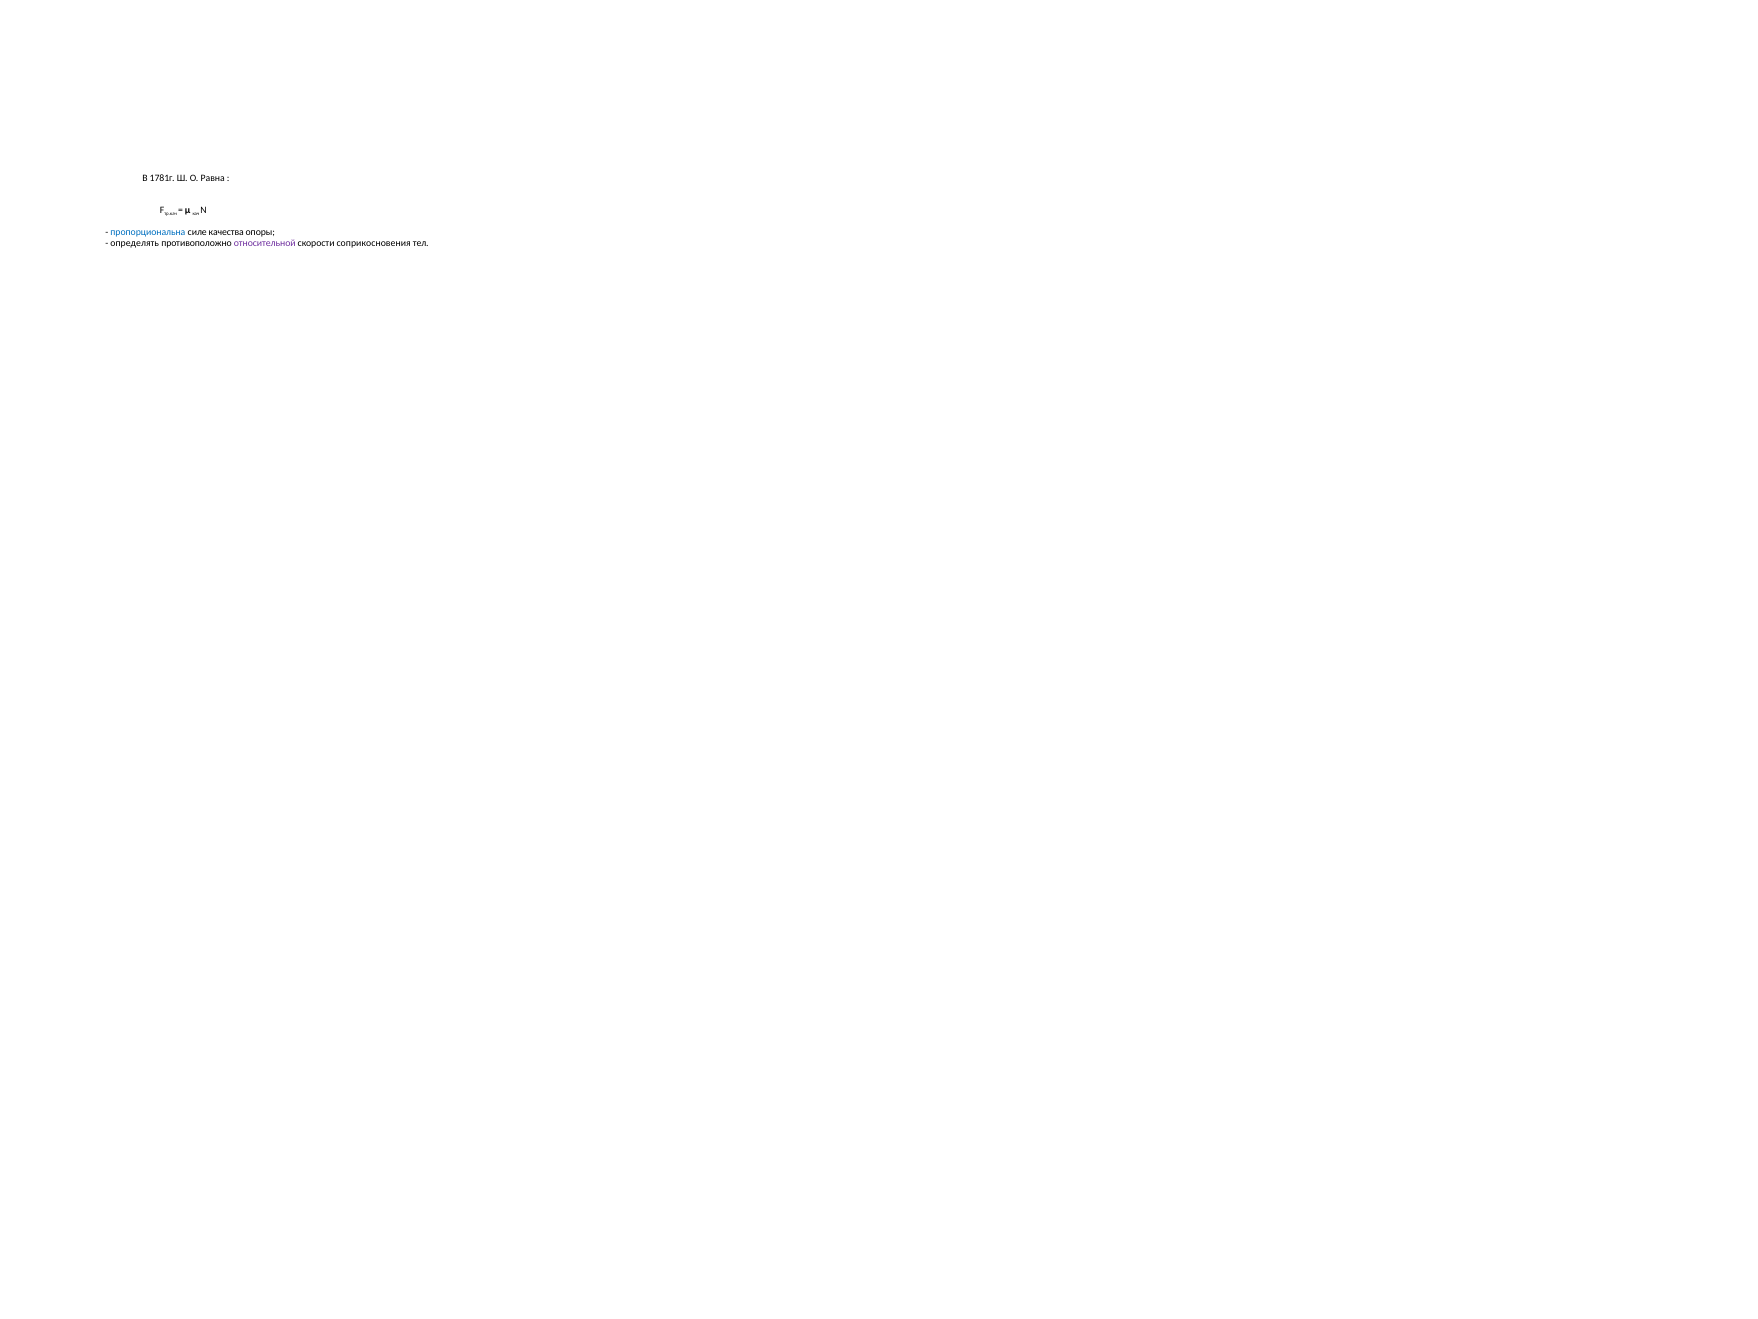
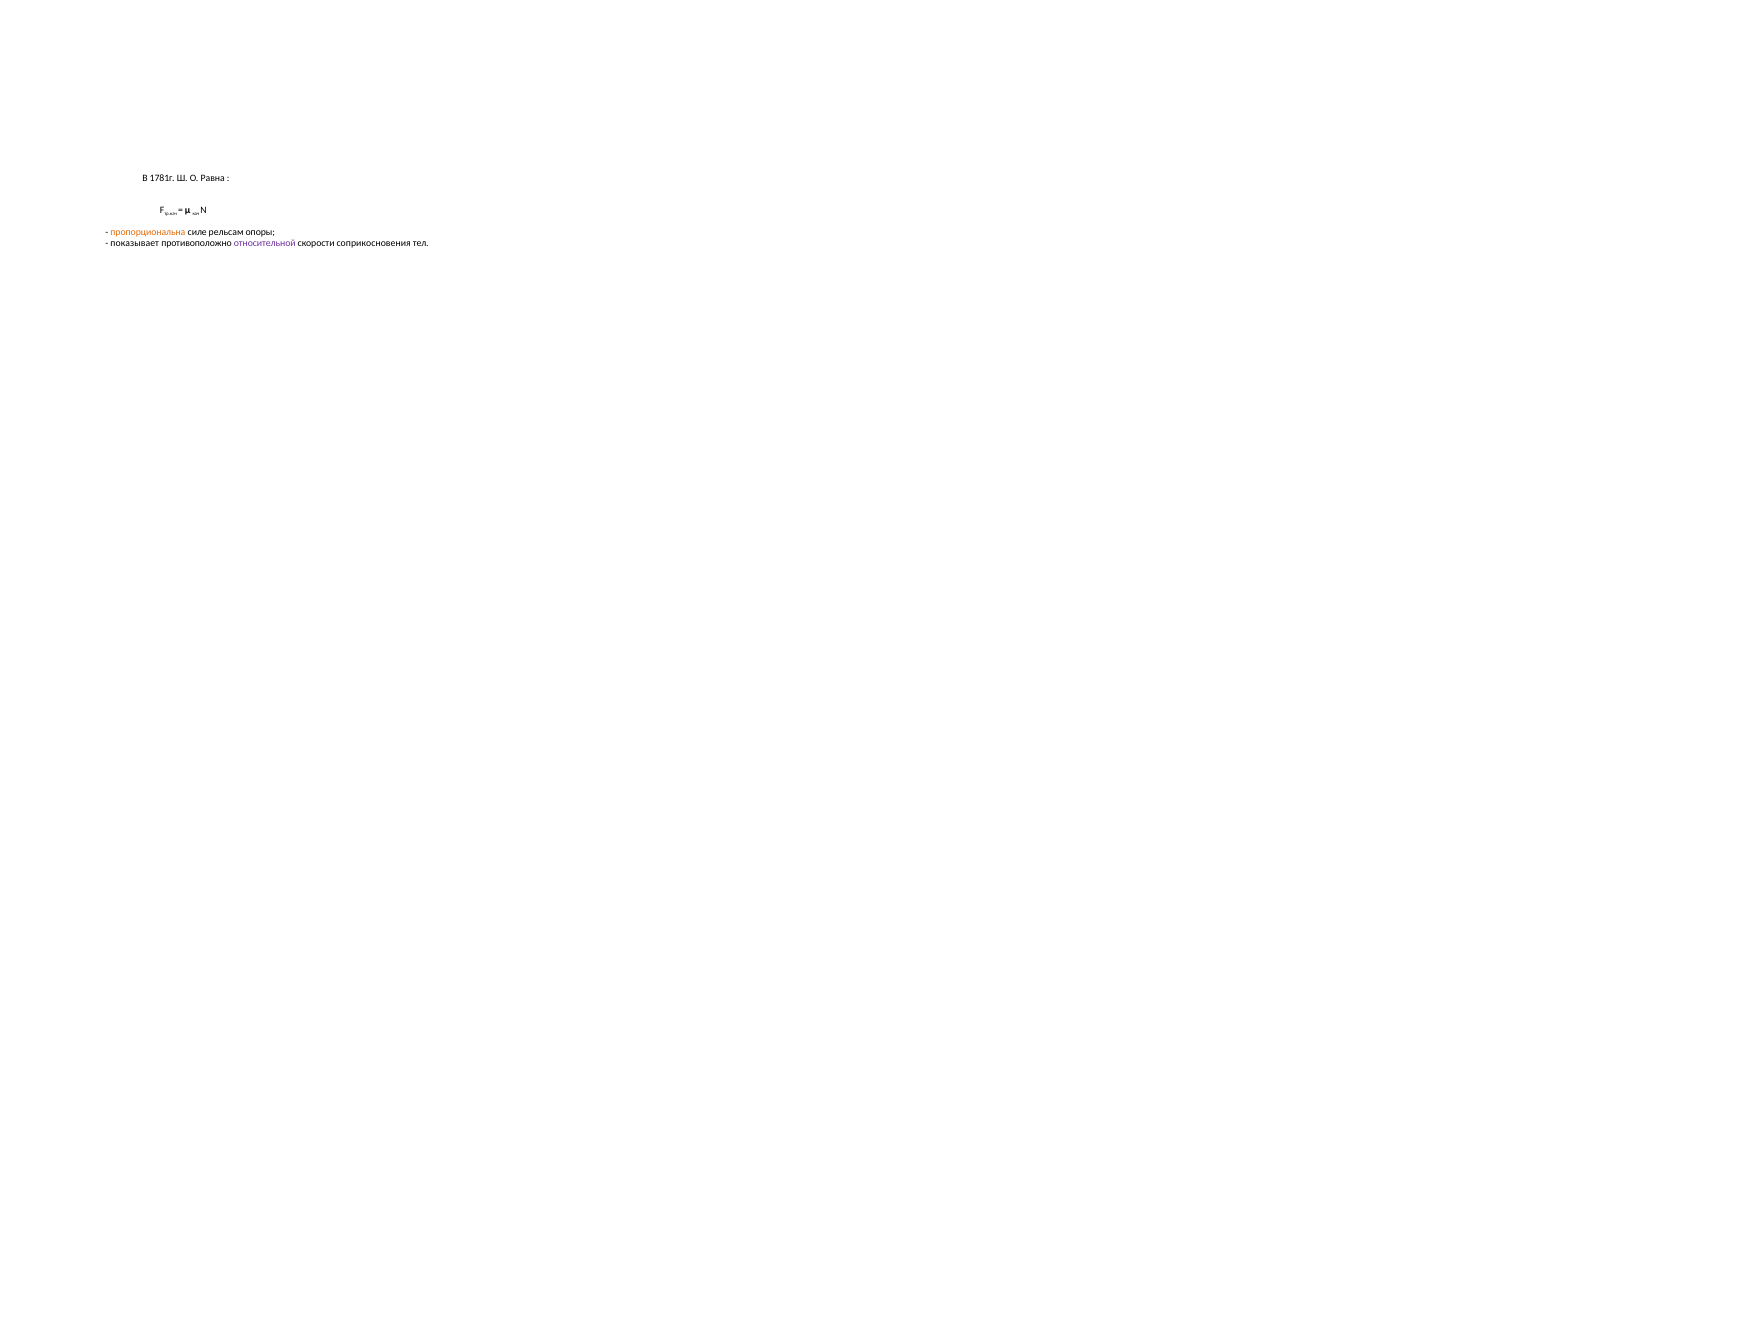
пропорциональна colour: blue -> orange (148, 232)
качества: качества -> рельсам (226, 232)
определять: определять -> показывает (135, 243)
